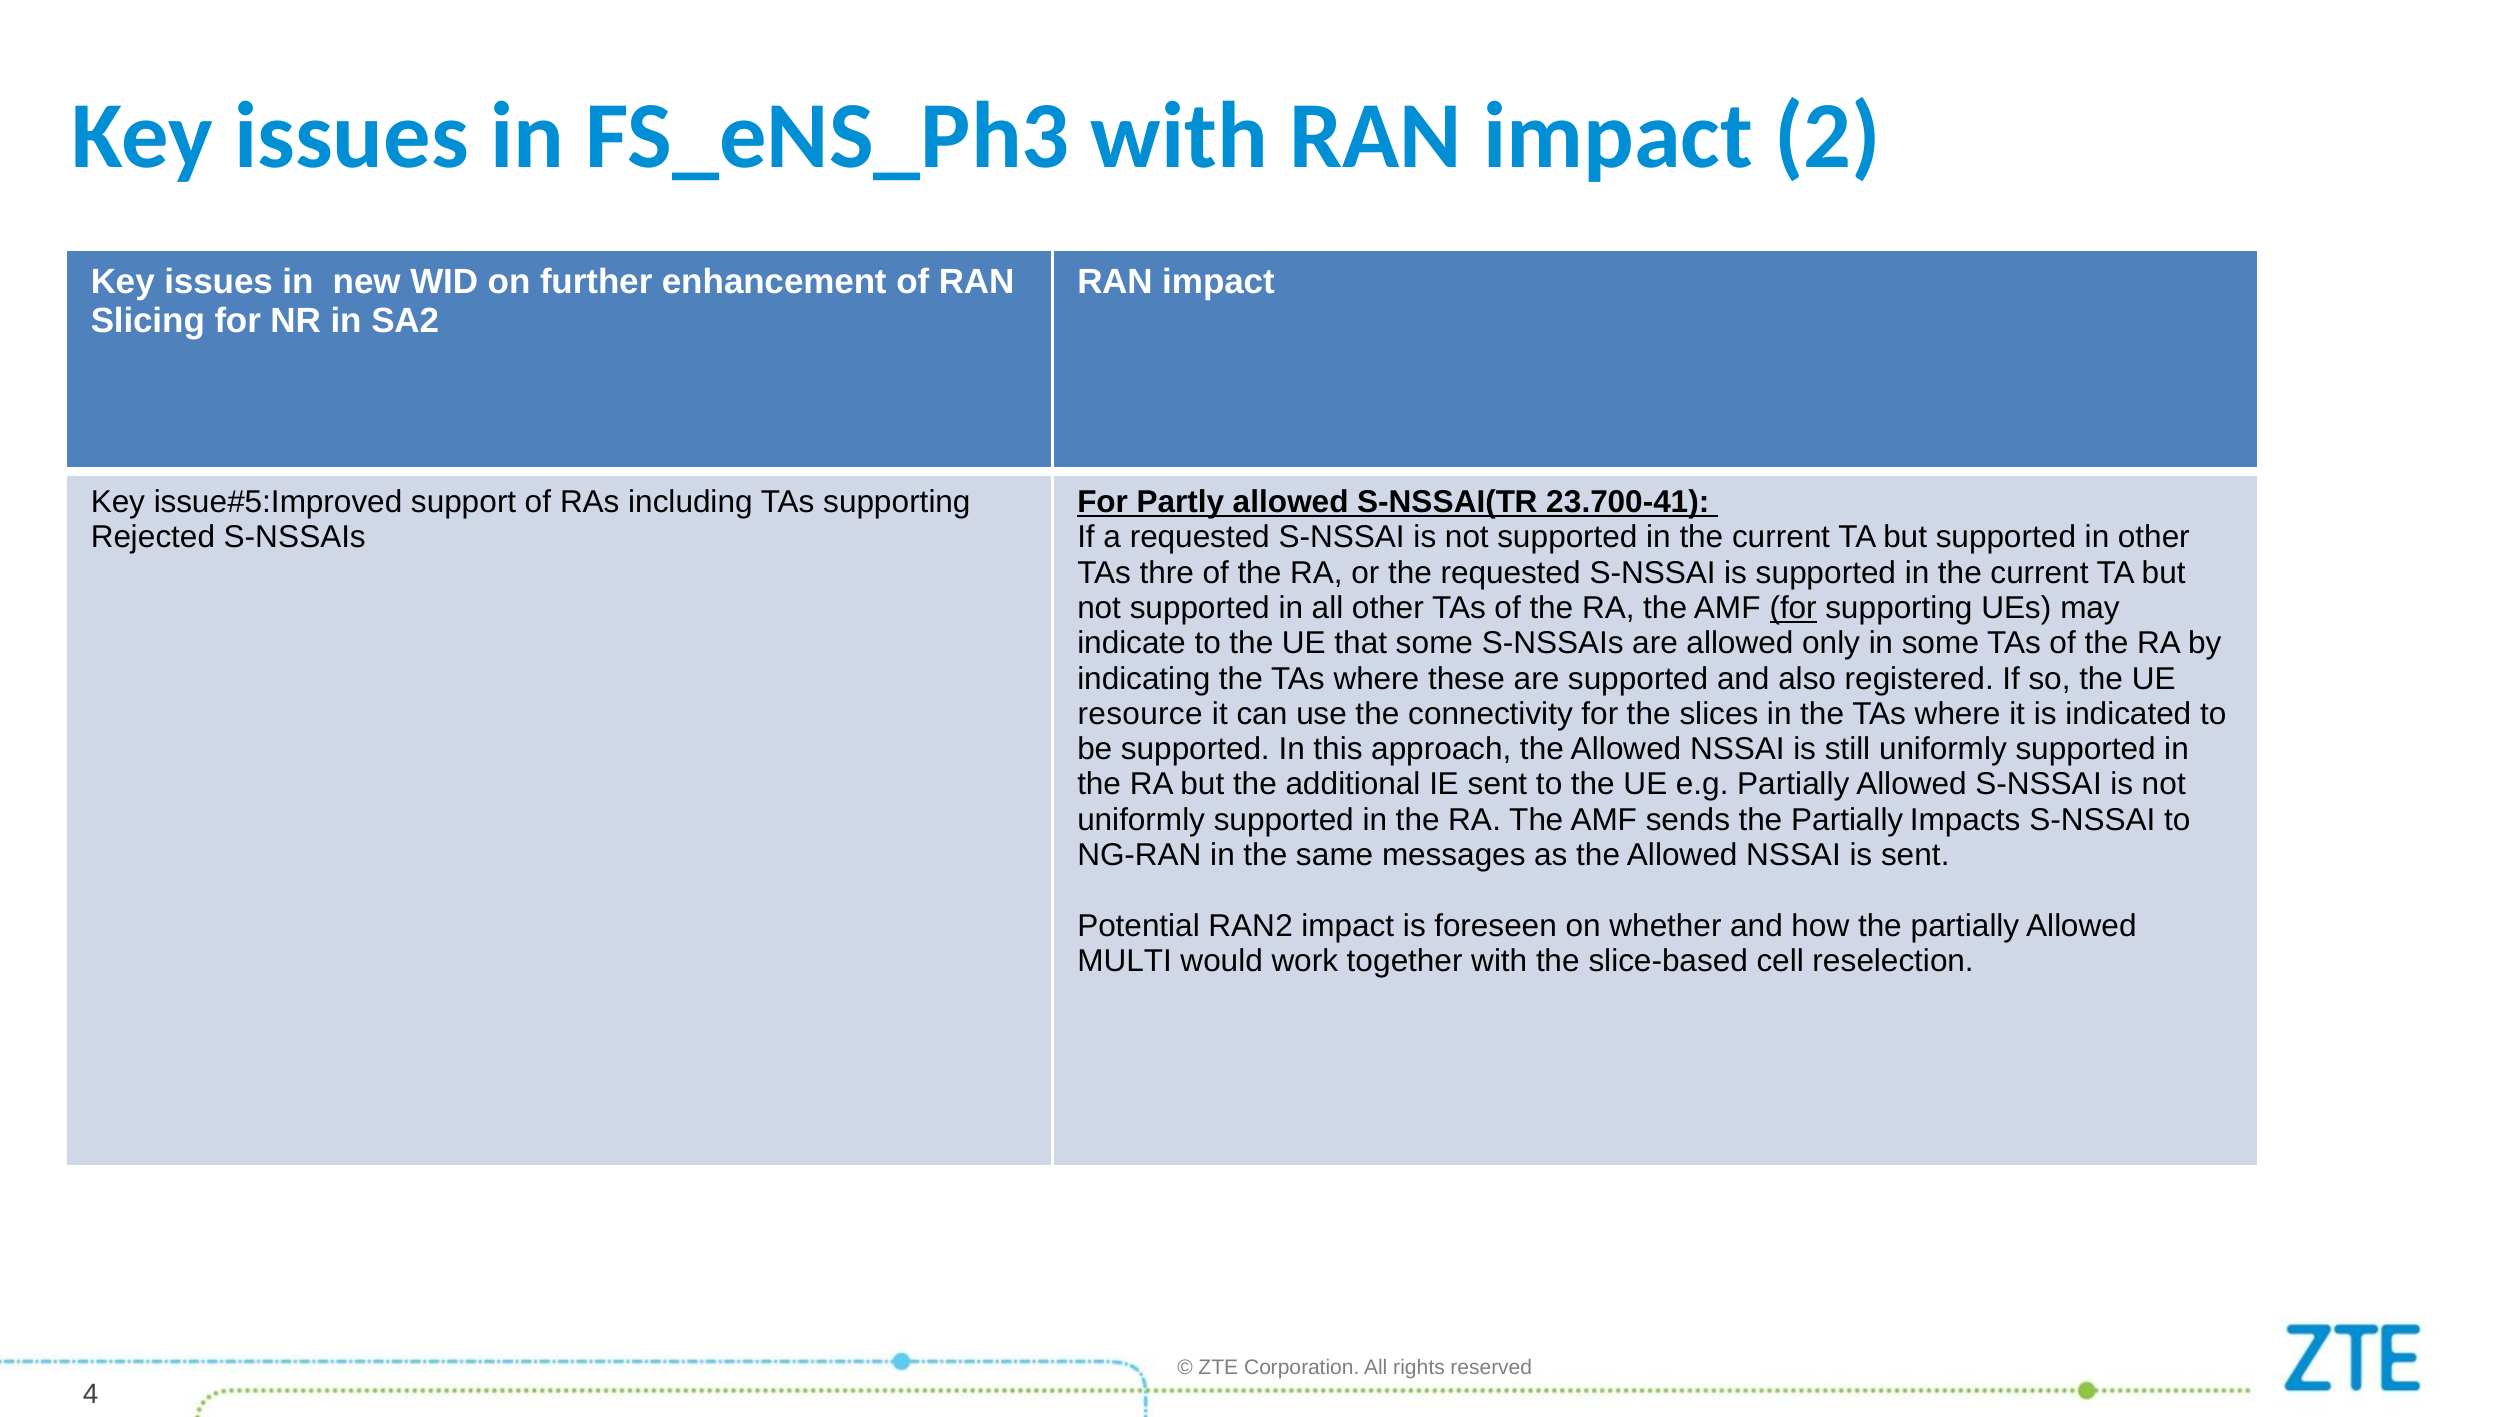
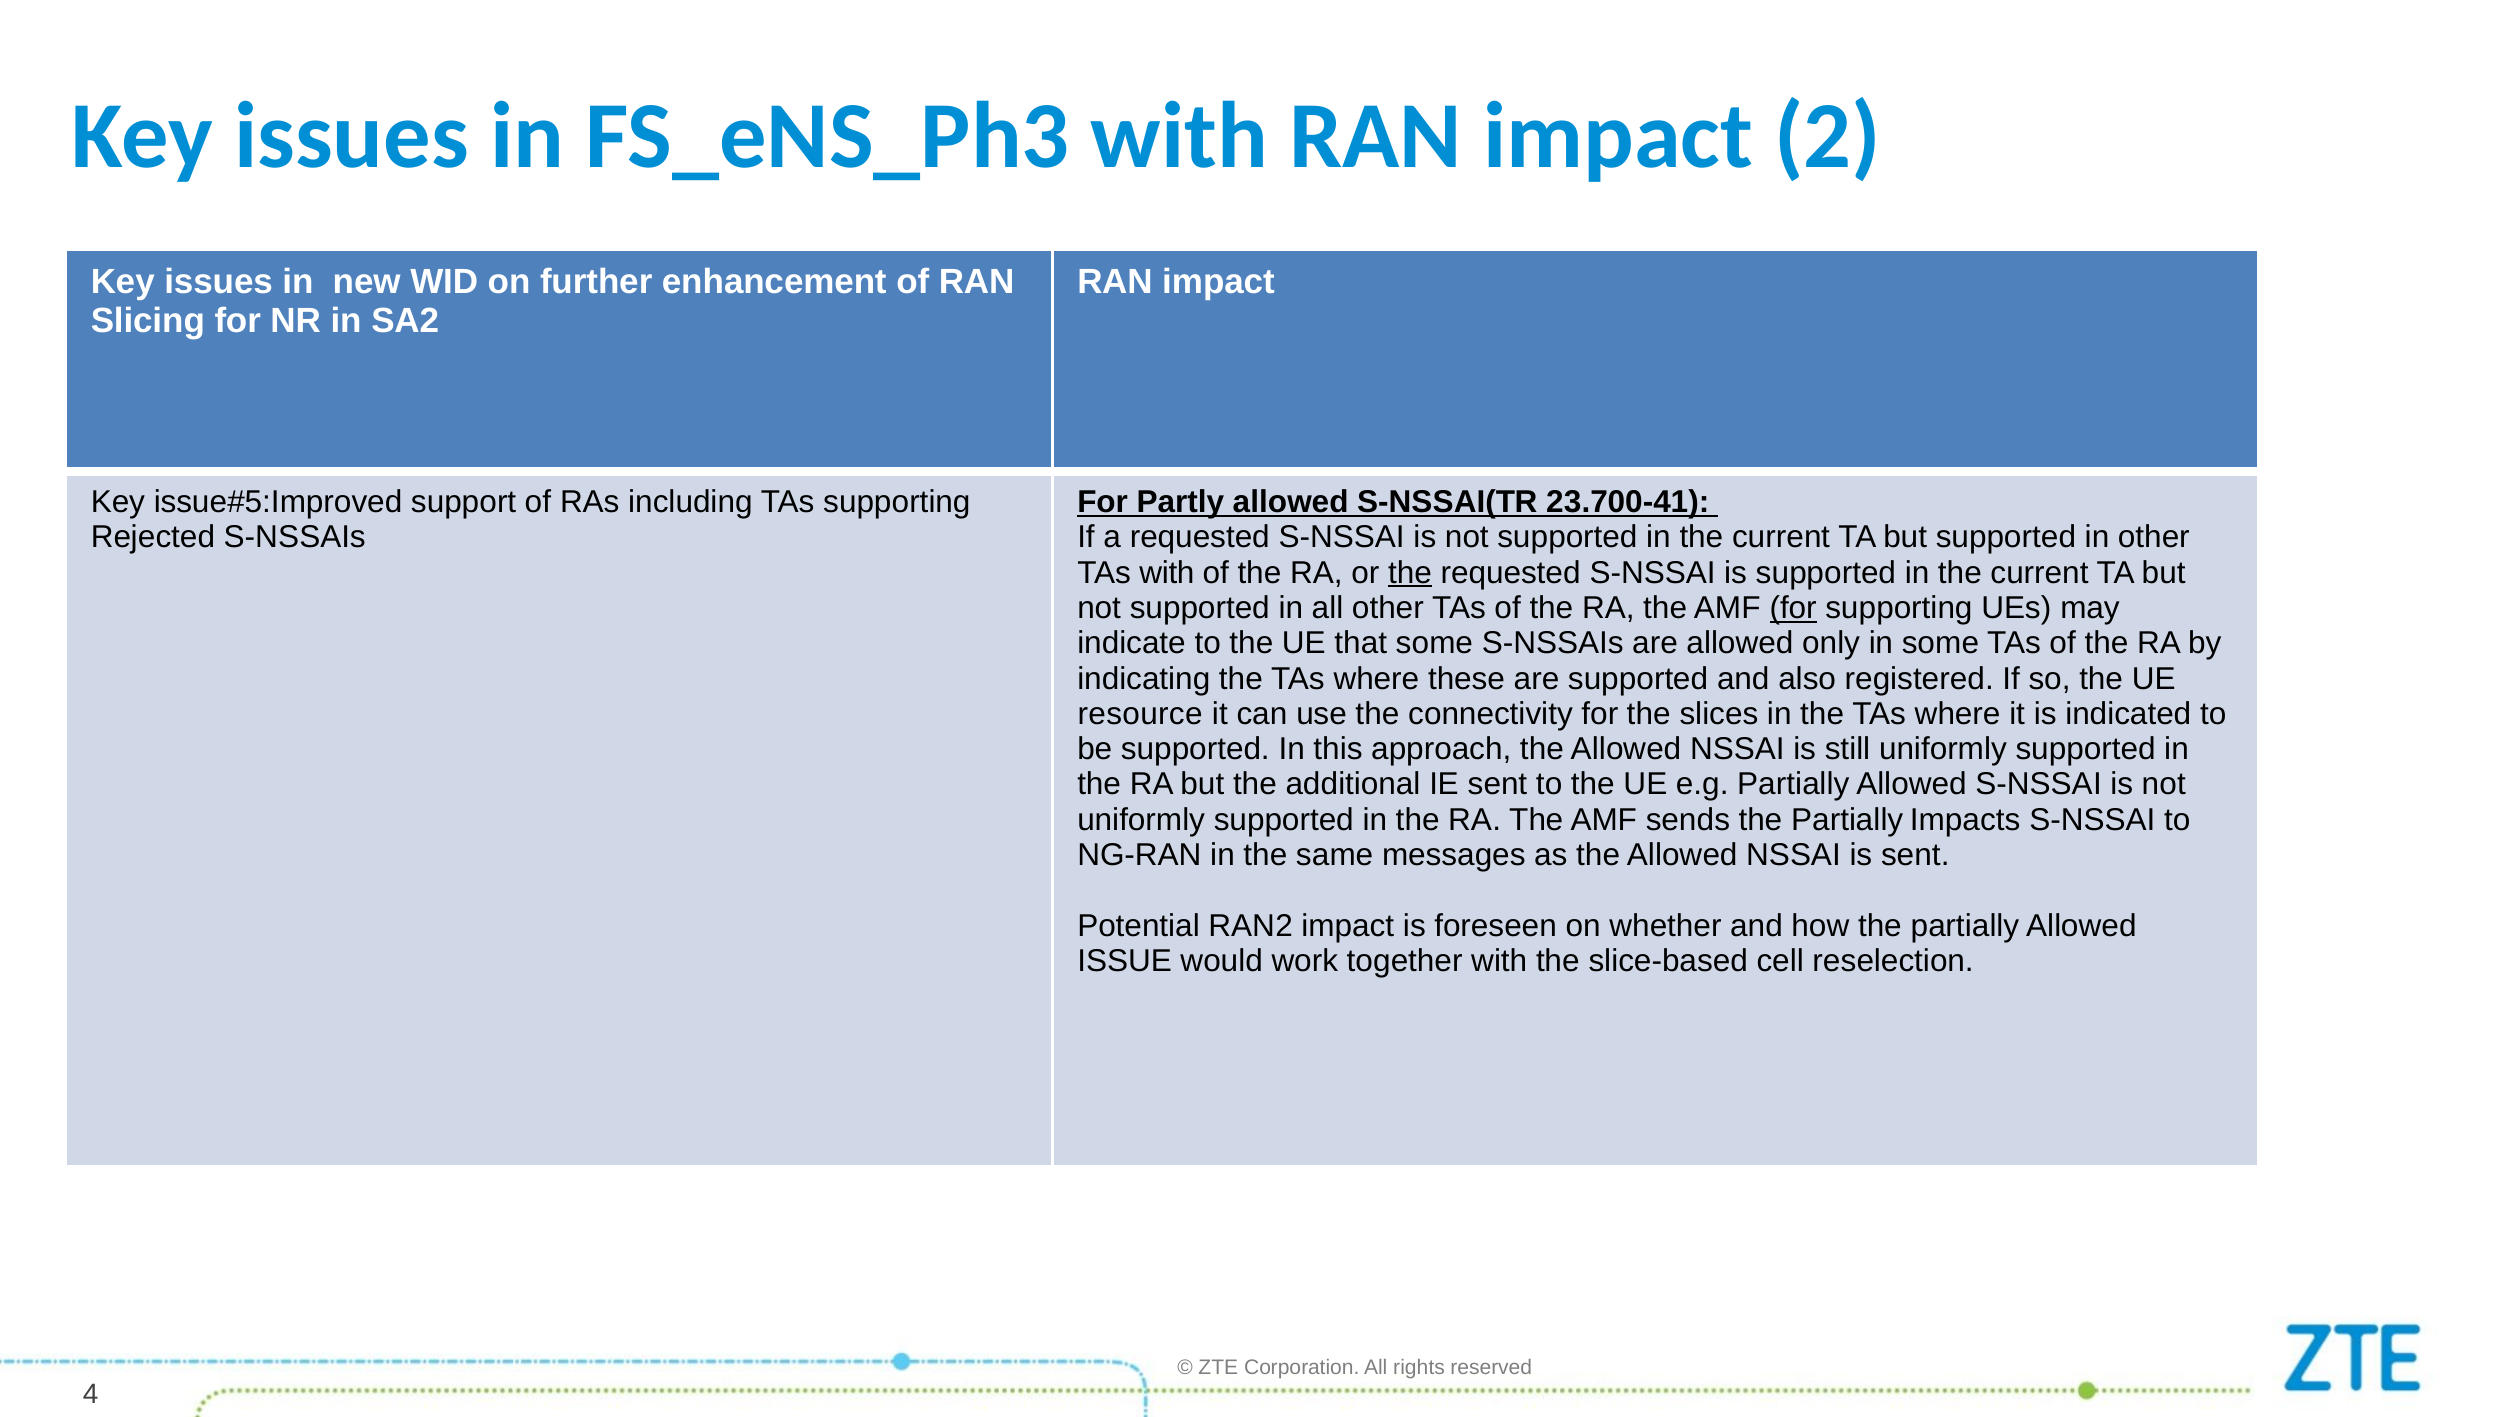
TAs thre: thre -> with (1167, 573)
the underline: none -> present (1410, 573)
MULTI: MULTI -> ISSUE (1125, 961)
